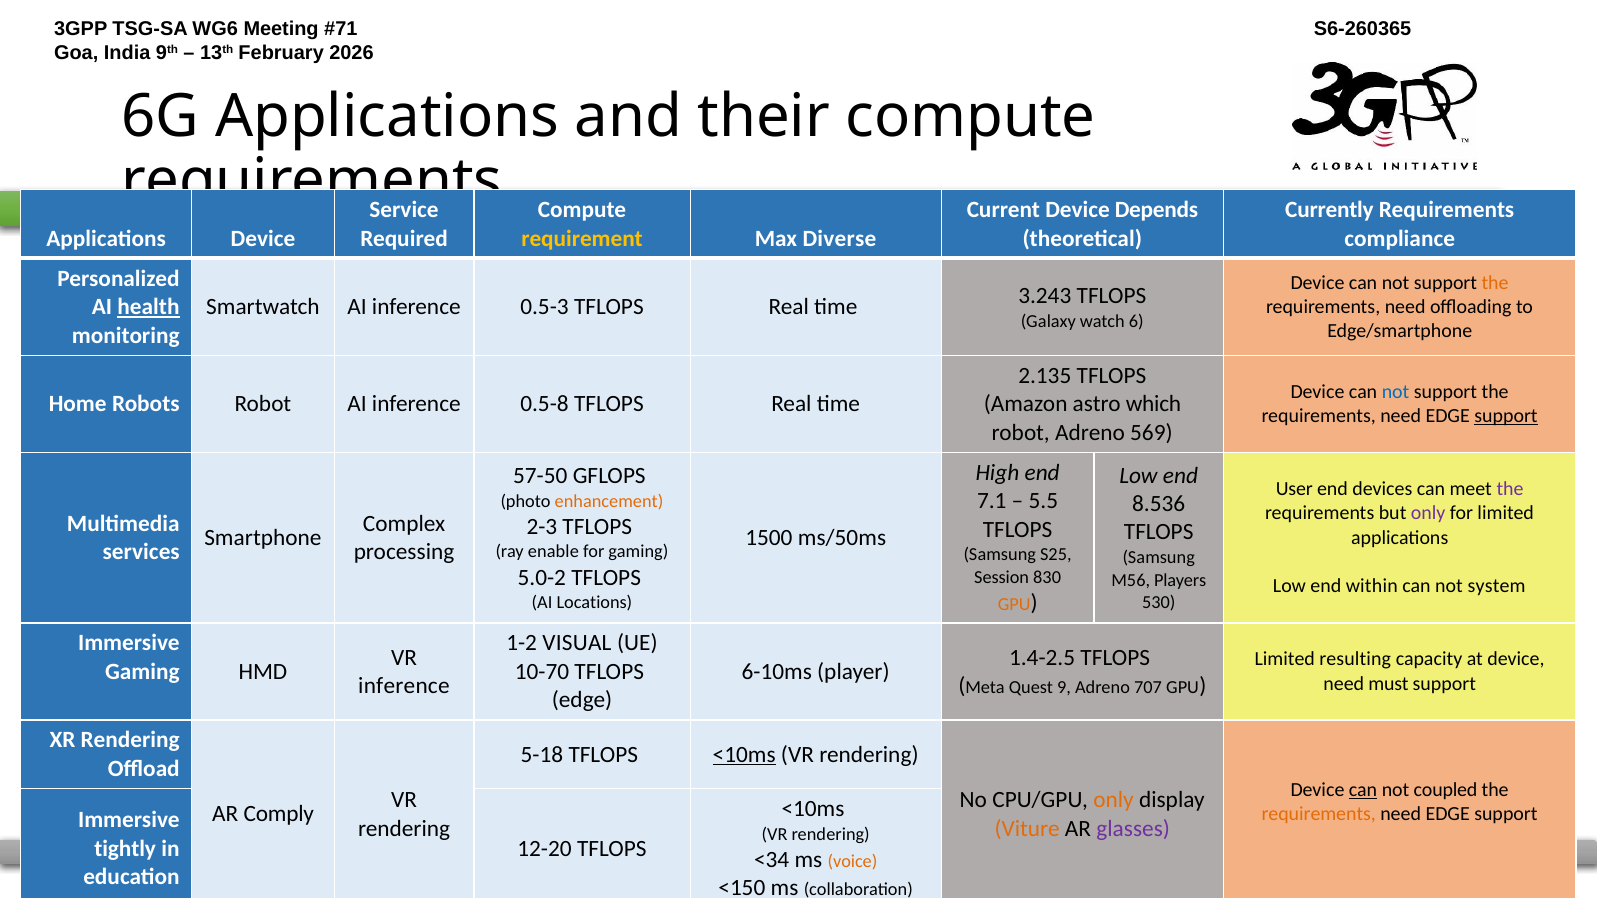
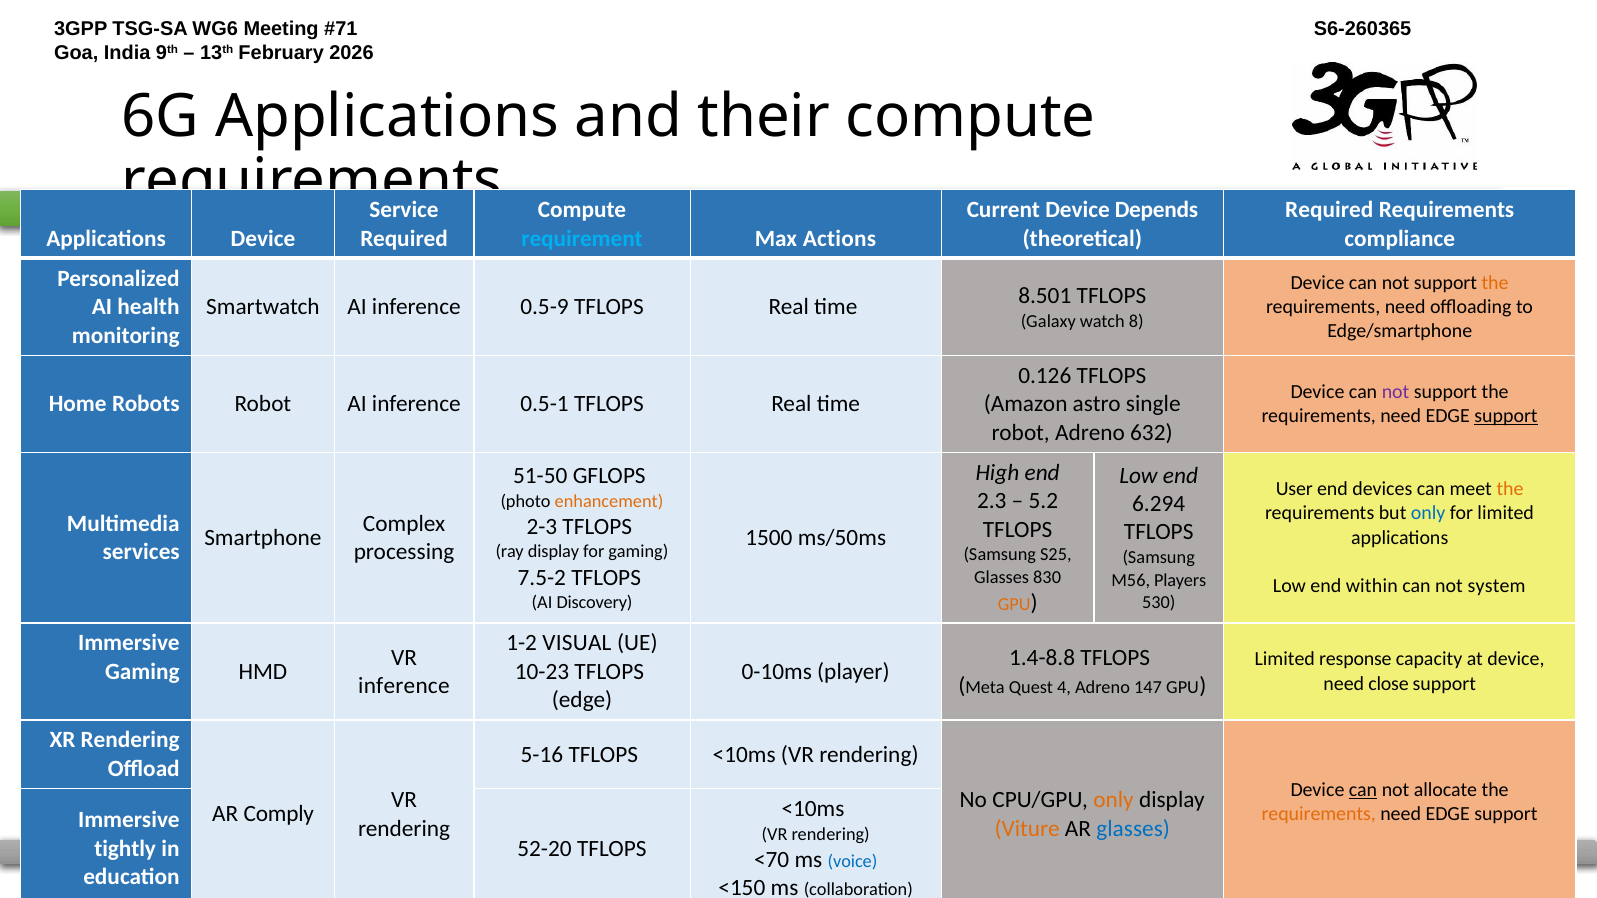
Currently: Currently -> Required (1329, 210)
requirement colour: yellow -> light blue (582, 239)
Diverse: Diverse -> Actions (839, 239)
health underline: present -> none (148, 307)
0.5-3: 0.5-3 -> 0.5-9 (545, 307)
3.243: 3.243 -> 8.501 (1045, 296)
6: 6 -> 8 (1136, 321)
2.135: 2.135 -> 0.126 (1045, 376)
not colour: blue -> purple (1396, 392)
0.5-8: 0.5-8 -> 0.5-1 (545, 404)
which: which -> single (1153, 404)
569: 569 -> 632 (1151, 433)
57-50: 57-50 -> 51-50 (540, 476)
the colour: purple -> orange (1510, 489)
7.1: 7.1 -> 2.3 (992, 501)
5.5: 5.5 -> 5.2 (1043, 501)
8.536: 8.536 -> 6.294 (1159, 504)
only colour: purple -> blue (1428, 514)
ray enable: enable -> display (553, 552)
5.0-2: 5.0-2 -> 7.5-2 (542, 578)
Session: Session -> Glasses (1002, 578)
Locations: Locations -> Discovery (594, 603)
1.4-2.5: 1.4-2.5 -> 1.4-8.8 (1042, 658)
resulting: resulting -> response (1355, 660)
10-70: 10-70 -> 10-23 (542, 672)
6-10ms: 6-10ms -> 0-10ms (777, 672)
must: must -> close (1388, 684)
Quest 9: 9 -> 4 (1064, 688)
707: 707 -> 147 (1148, 688)
5-18: 5-18 -> 5-16 (542, 755)
<10ms underline: present -> none (744, 755)
coupled: coupled -> allocate (1445, 790)
glasses colour: purple -> blue (1133, 829)
12-20: 12-20 -> 52-20 (545, 849)
<34: <34 -> <70 (772, 860)
voice colour: orange -> blue (852, 862)
